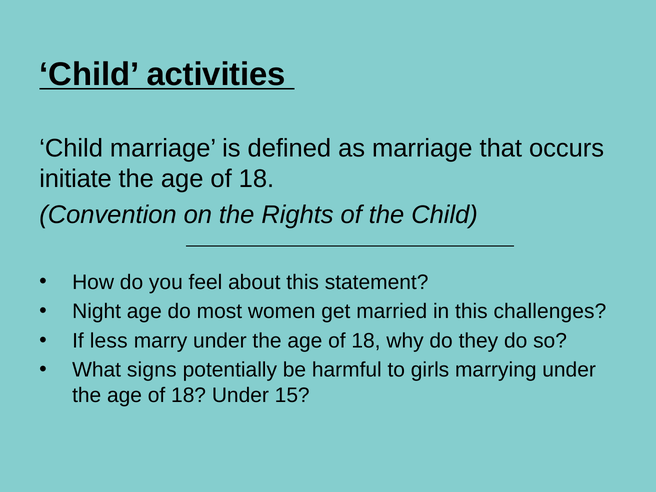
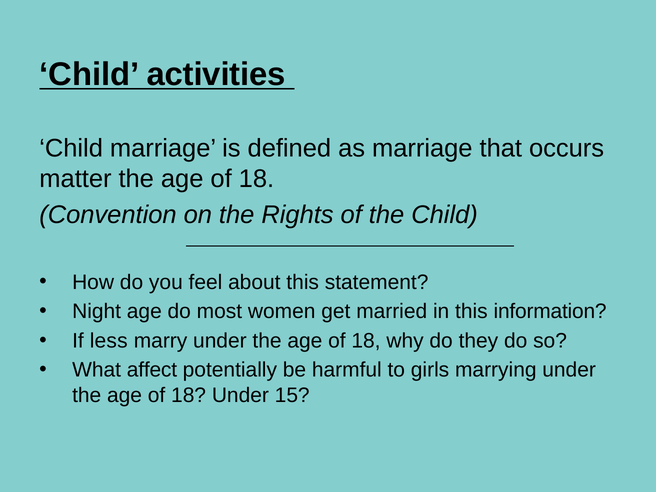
initiate: initiate -> matter (75, 179)
challenges: challenges -> information (550, 311)
signs: signs -> affect (152, 370)
